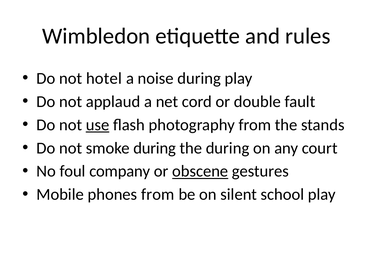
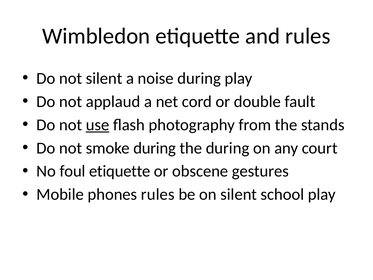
not hotel: hotel -> silent (104, 78)
foul company: company -> etiquette (120, 171)
obscene underline: present -> none (200, 171)
phones from: from -> rules (158, 194)
